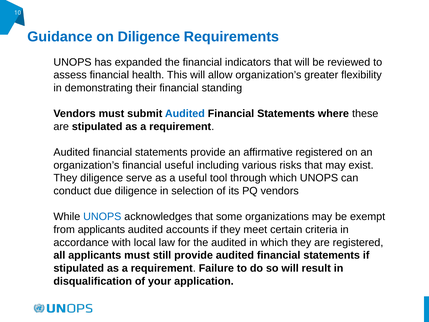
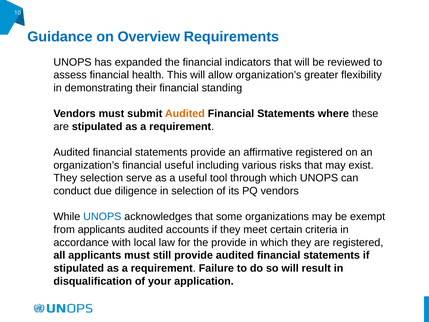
on Diligence: Diligence -> Overview (149, 37)
Audited colour: blue -> orange (185, 114)
They diligence: diligence -> selection (102, 178)
the audited: audited -> provide (229, 242)
